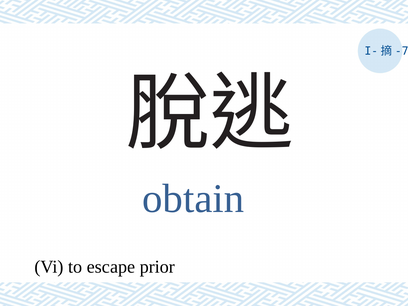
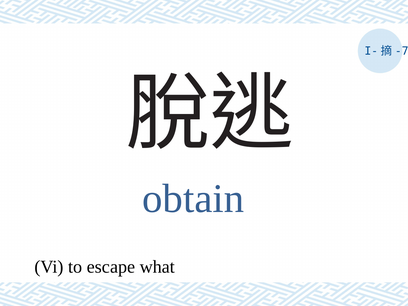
prior: prior -> what (157, 267)
